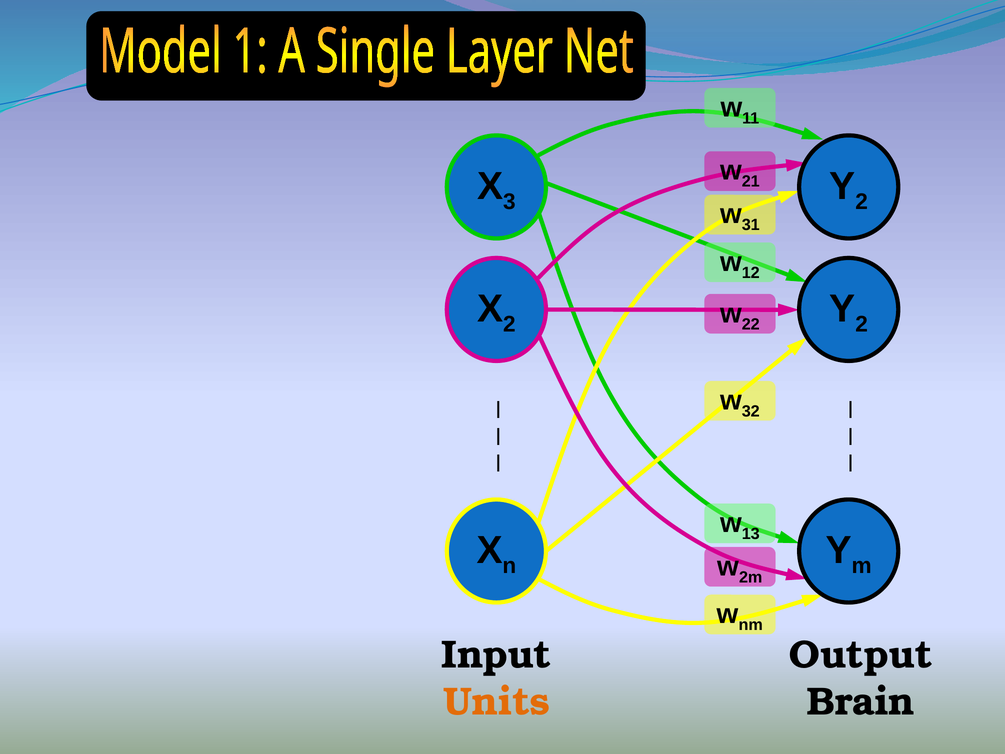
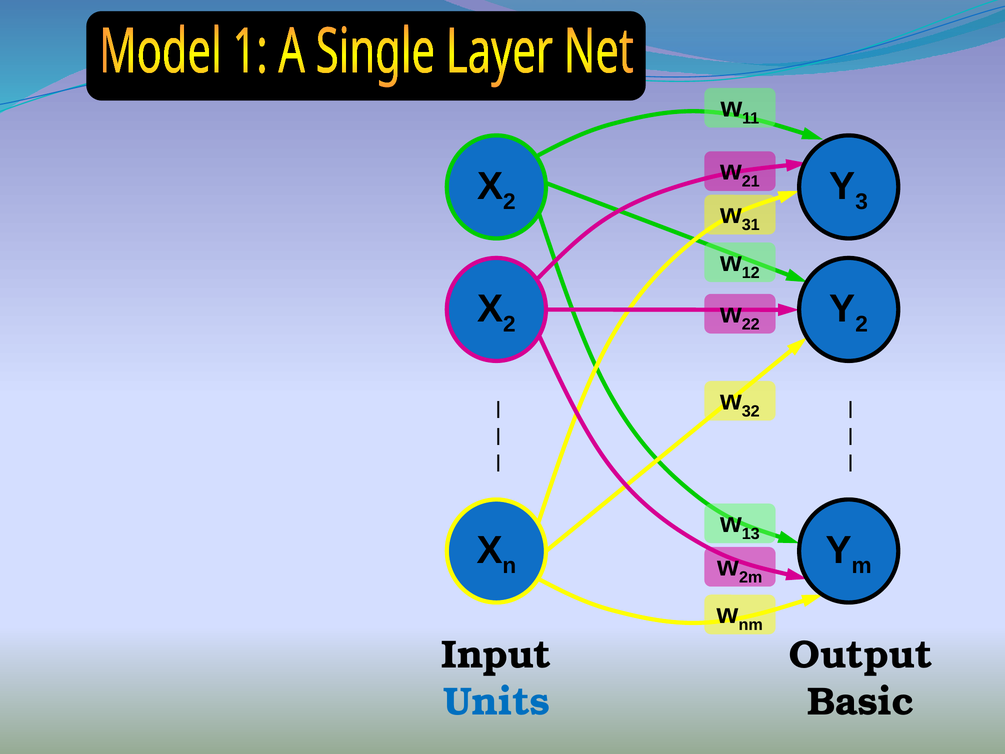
3: 3 -> 2 (509, 202)
2: 2 -> 3 (862, 202)
Units colour: orange -> blue (497, 702)
Brain: Brain -> Basic (861, 702)
